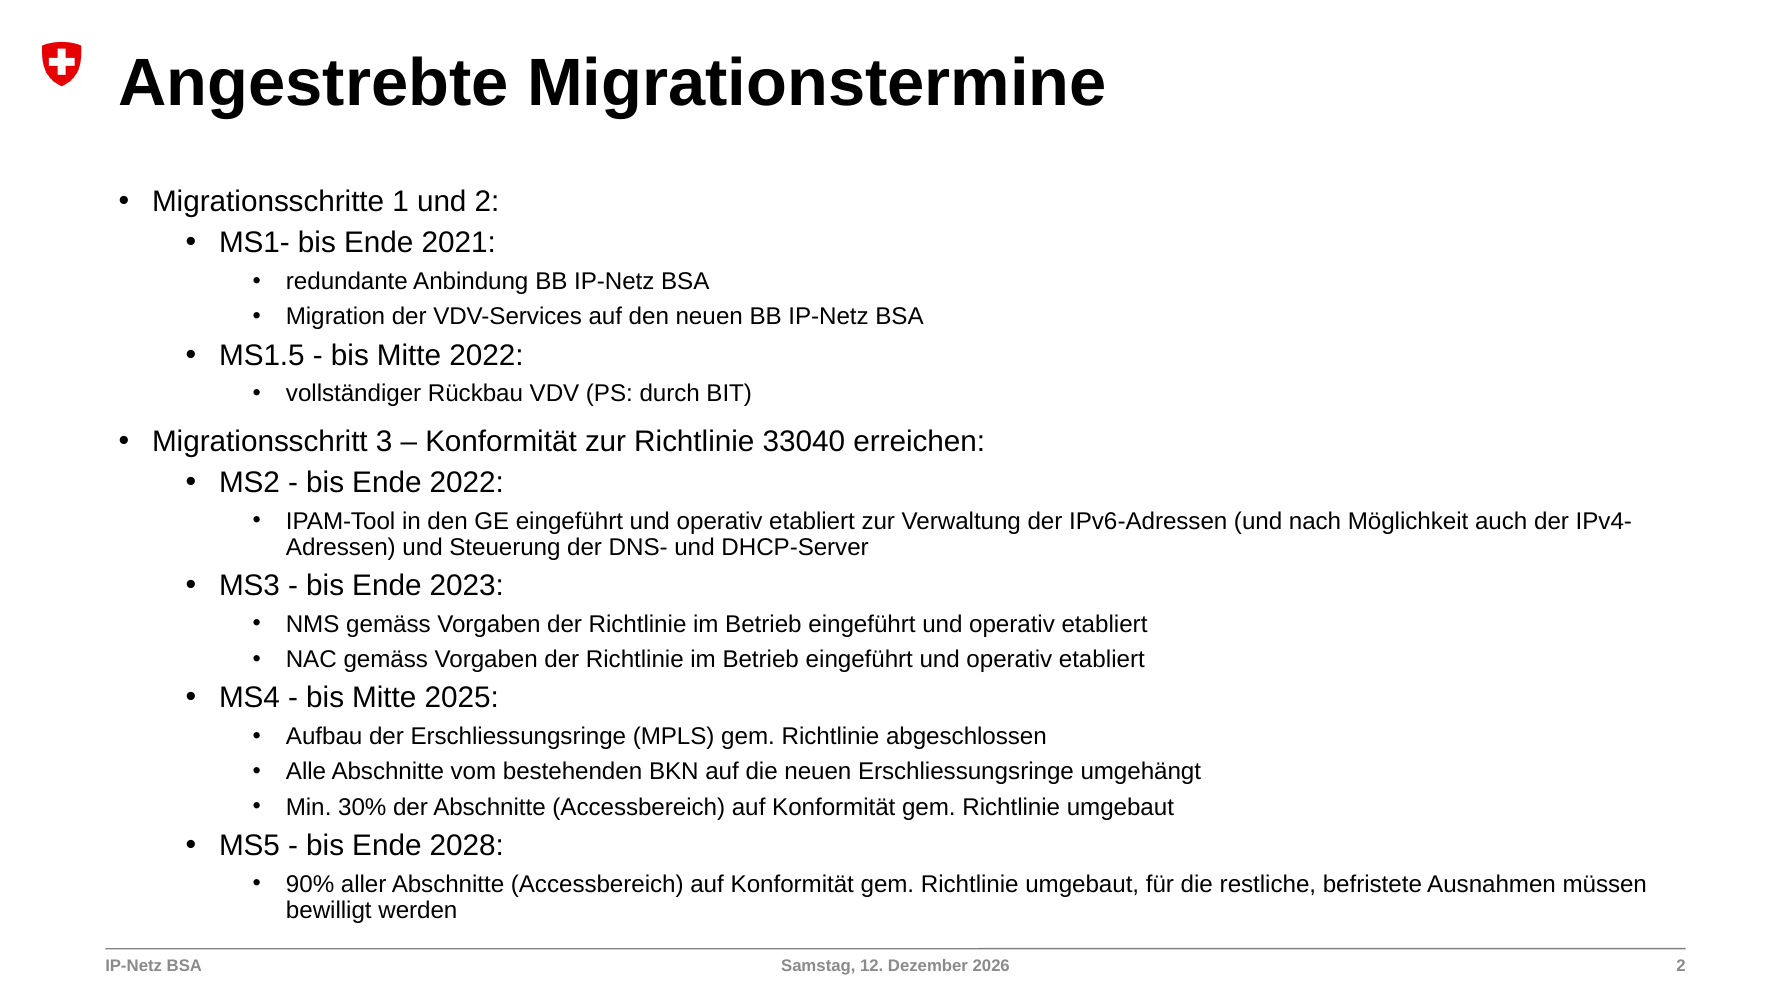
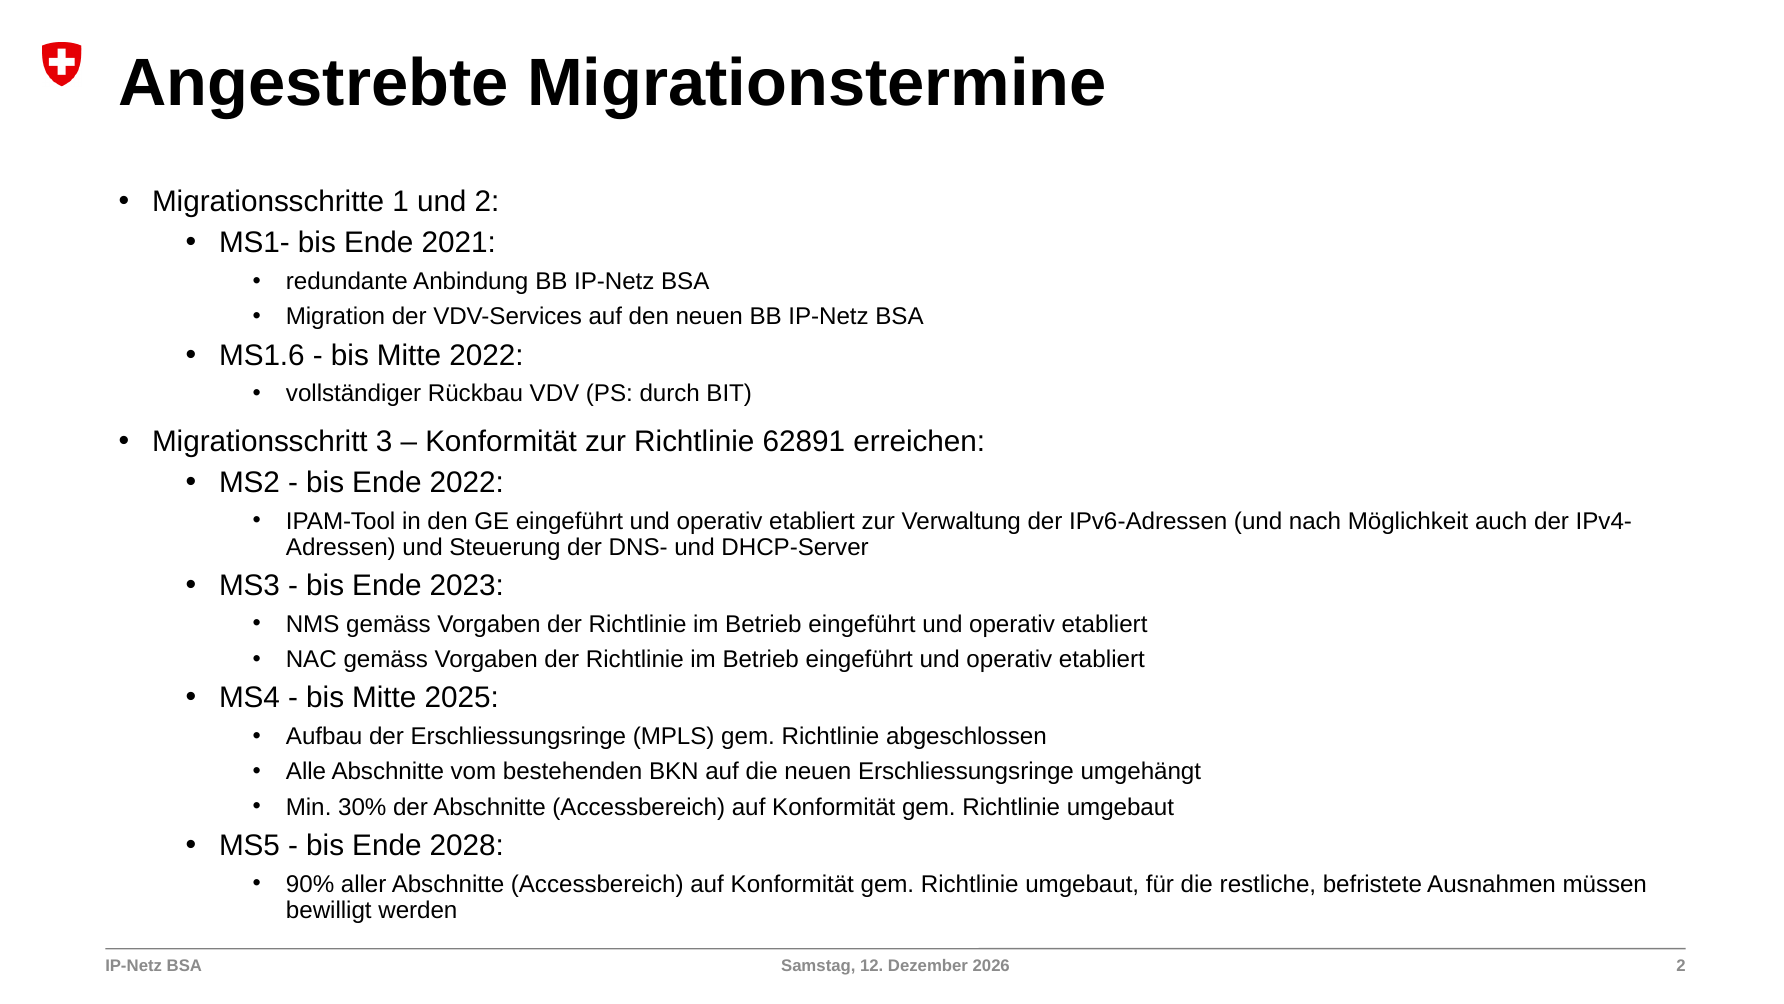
MS1.5: MS1.5 -> MS1.6 (262, 355)
33040: 33040 -> 62891 (804, 441)
